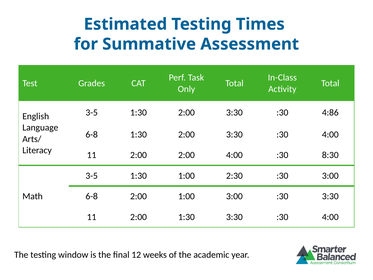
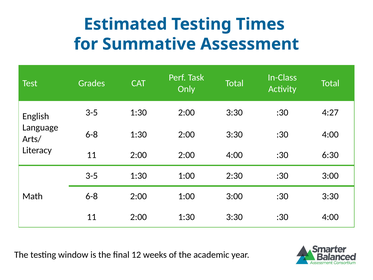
4:86: 4:86 -> 4:27 (330, 113)
8:30: 8:30 -> 6:30 (330, 155)
